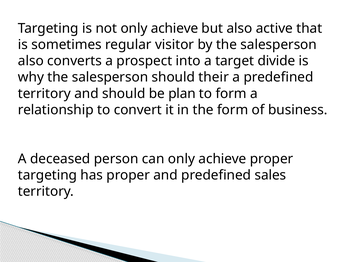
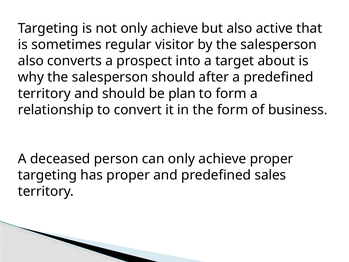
divide: divide -> about (276, 61)
their: their -> after (214, 77)
